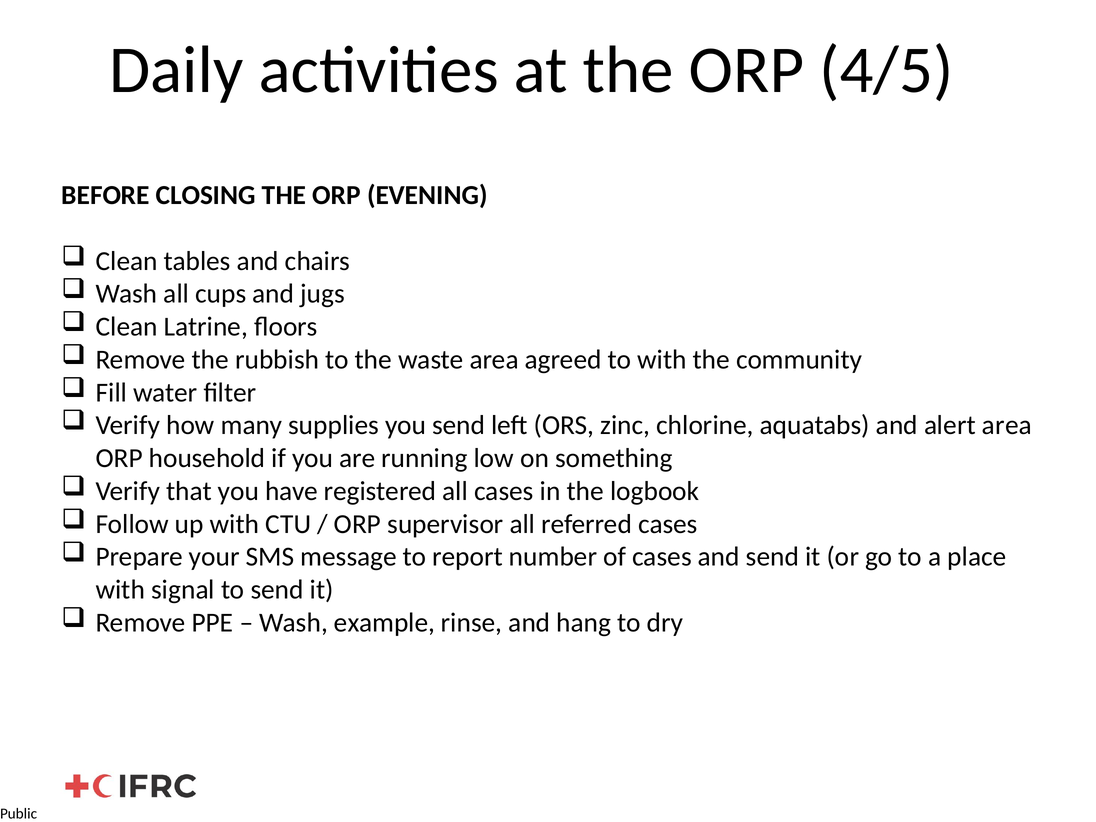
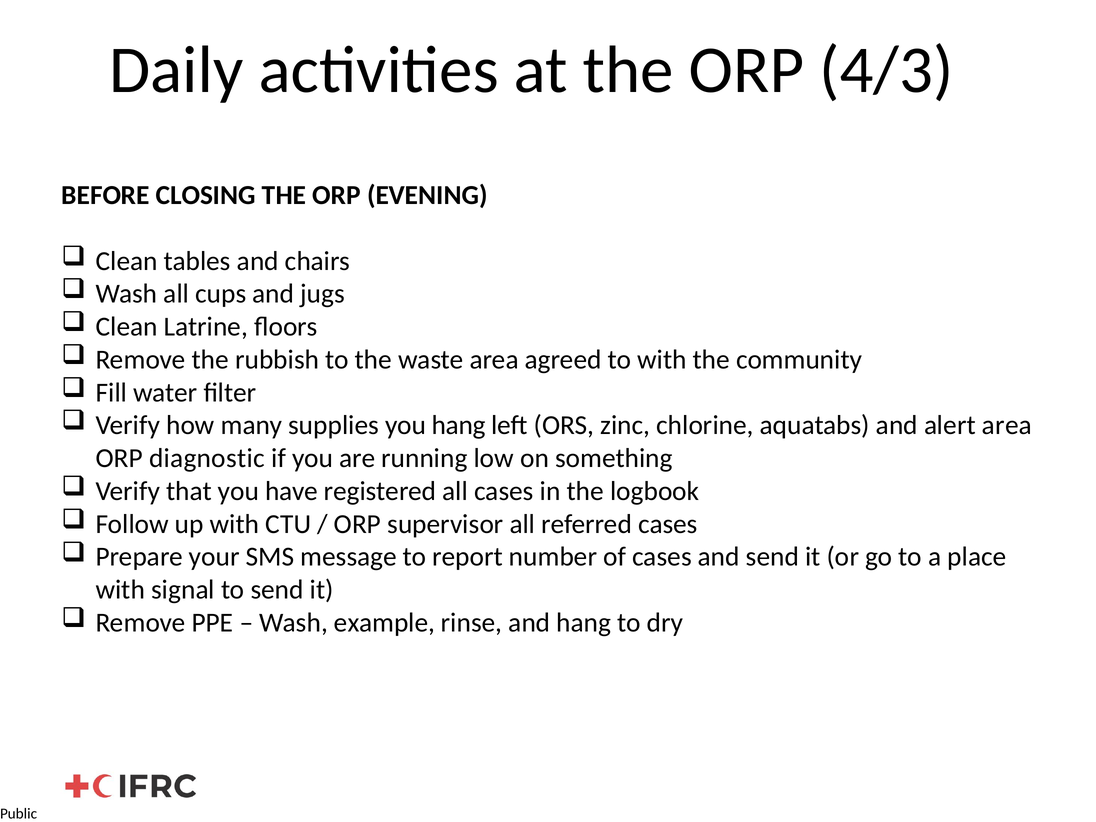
4/5: 4/5 -> 4/3 (886, 70)
you send: send -> hang (459, 425)
household: household -> diagnostic (207, 458)
